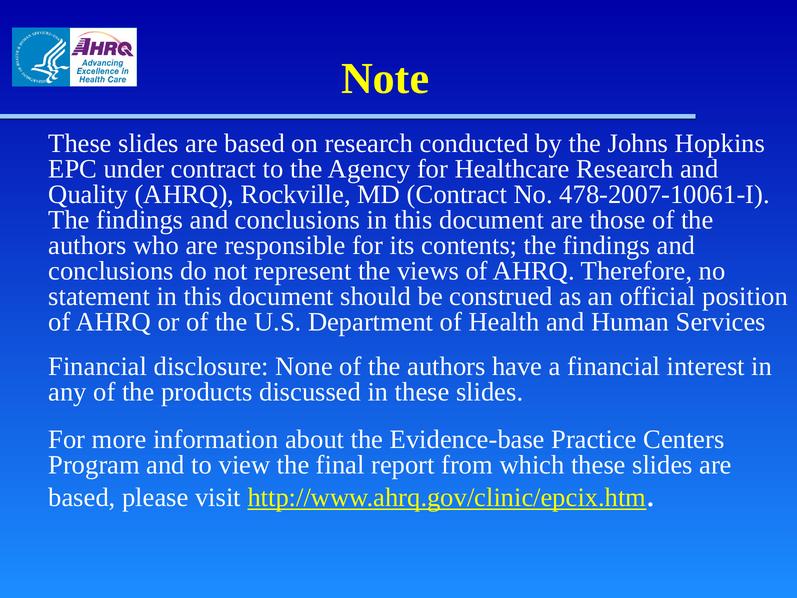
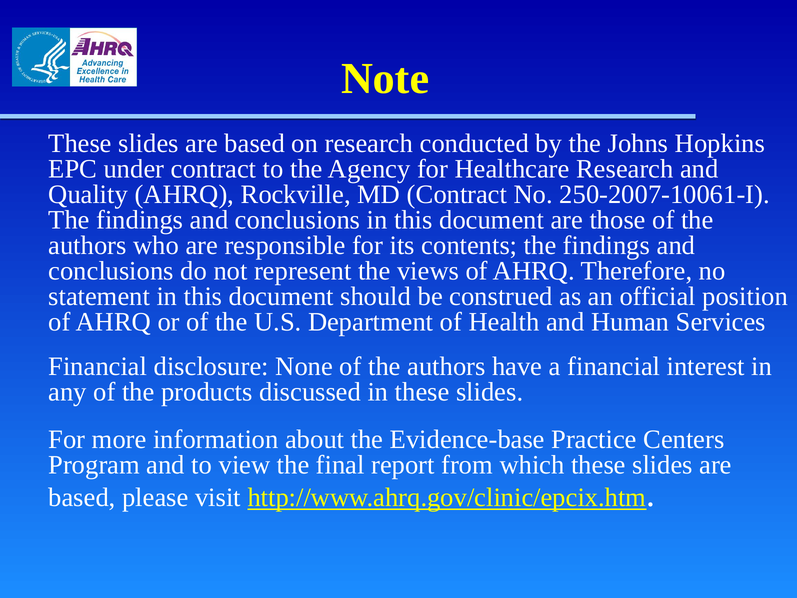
478-2007-10061-I: 478-2007-10061-I -> 250-2007-10061-I (665, 194)
